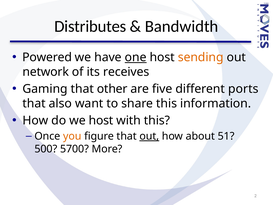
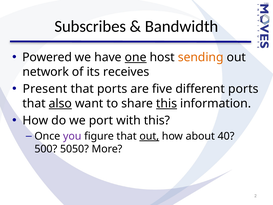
Distributes: Distributes -> Subscribes (90, 26)
Gaming: Gaming -> Present (45, 89)
that other: other -> ports (112, 89)
also underline: none -> present (60, 103)
this underline: none -> present (167, 103)
we host: host -> port (101, 120)
you colour: orange -> purple (72, 136)
51: 51 -> 40 (226, 136)
5700: 5700 -> 5050 (74, 149)
